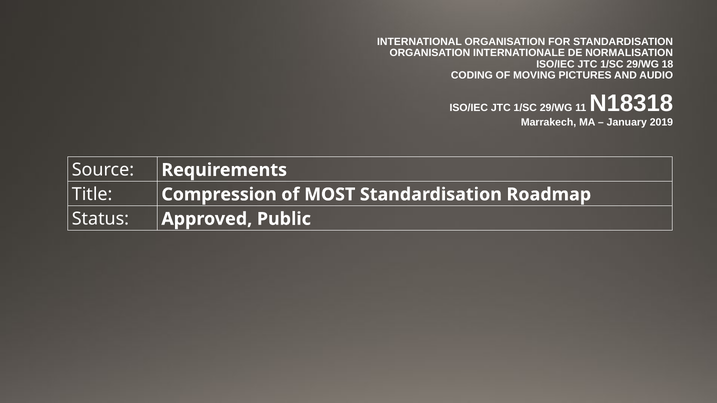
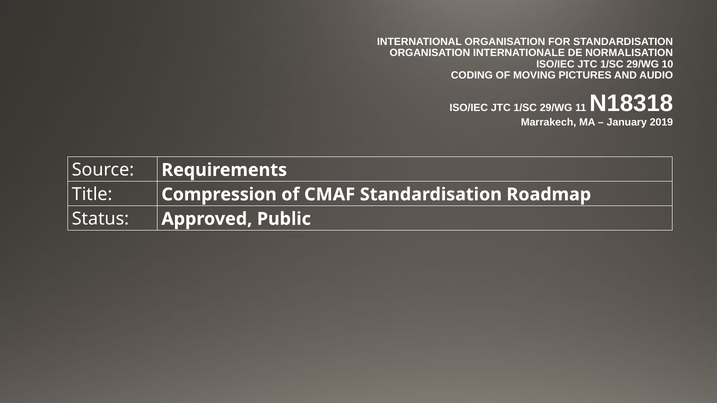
18: 18 -> 10 (667, 64)
MOST: MOST -> CMAF (330, 195)
